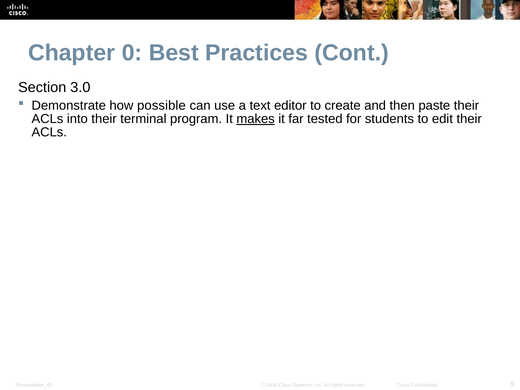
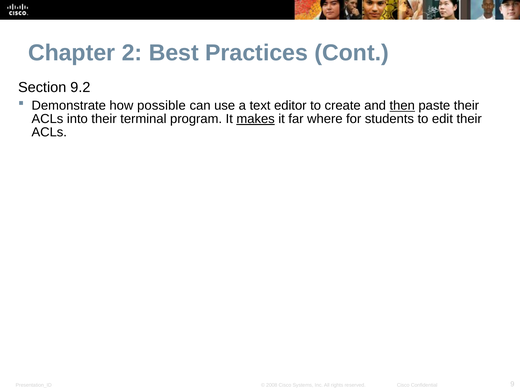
0: 0 -> 2 (132, 53)
3.0: 3.0 -> 9.2 (80, 87)
then underline: none -> present (402, 106)
tested: tested -> where (325, 119)
